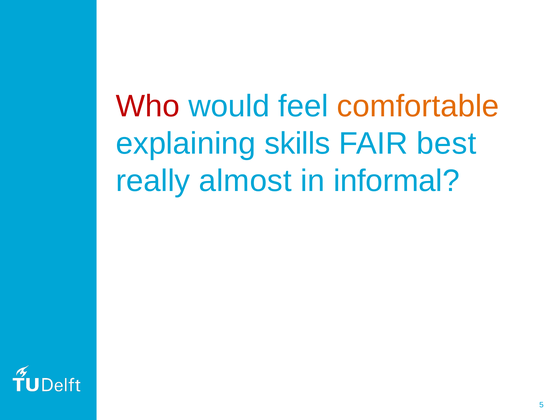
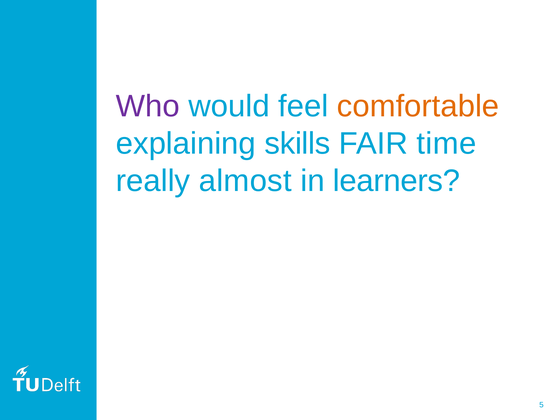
Who colour: red -> purple (148, 106)
best: best -> time (446, 144)
informal: informal -> learners (397, 181)
